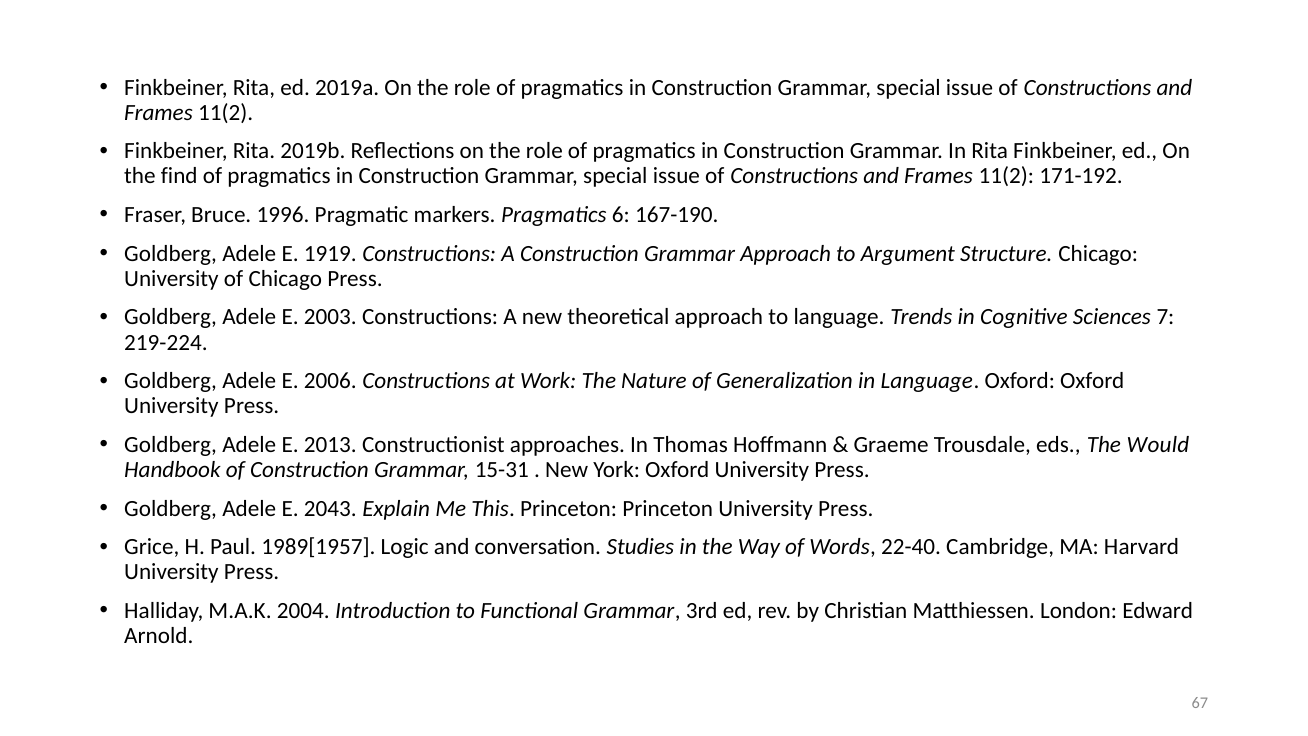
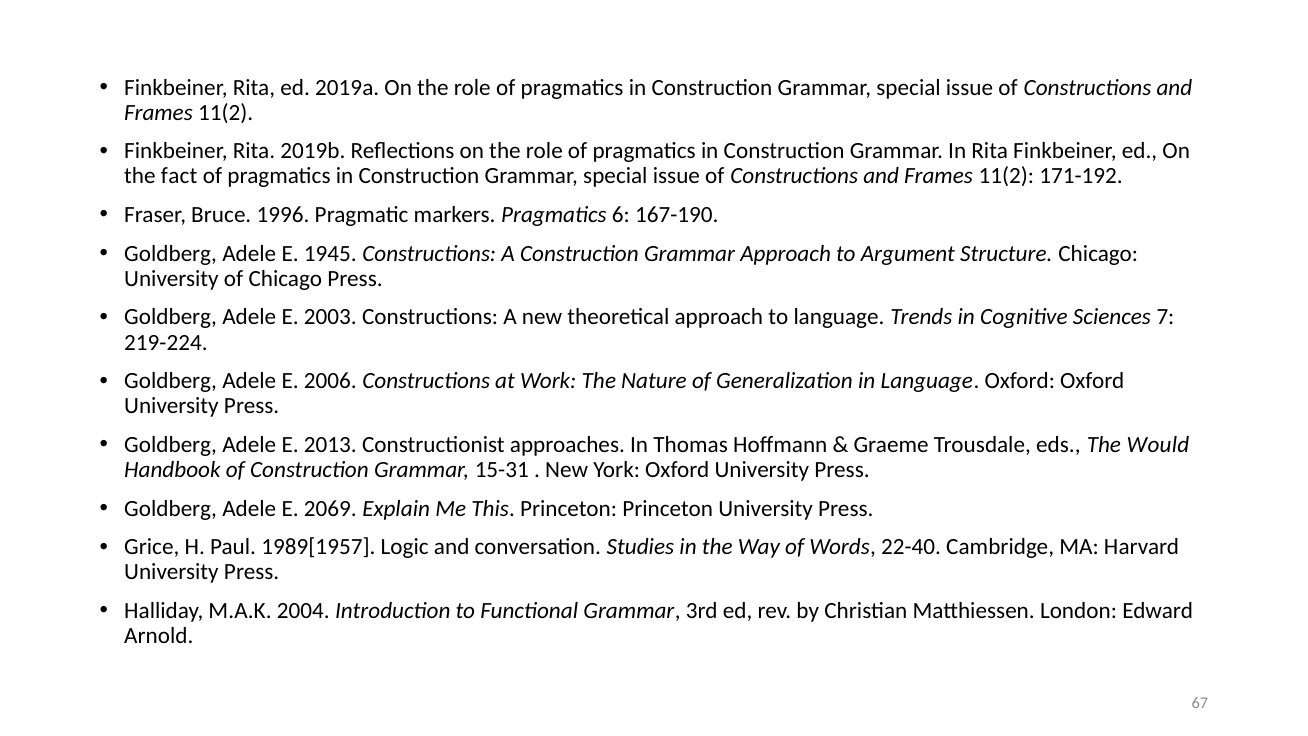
find: find -> fact (179, 176)
1919: 1919 -> 1945 (330, 254)
2043: 2043 -> 2069 (330, 508)
